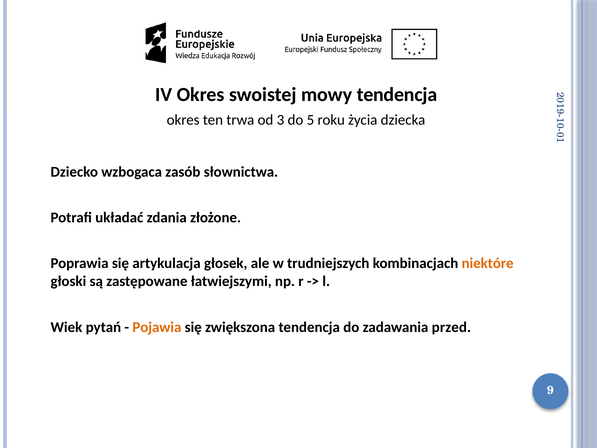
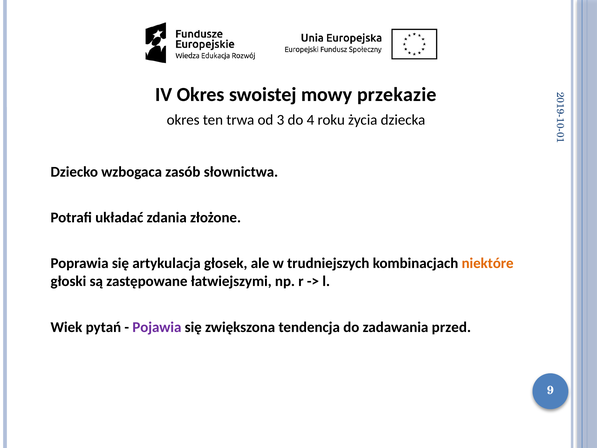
mowy tendencja: tendencja -> przekazie (397, 94)
5: 5 -> 4 (310, 120)
Pojawia colour: orange -> purple (157, 327)
